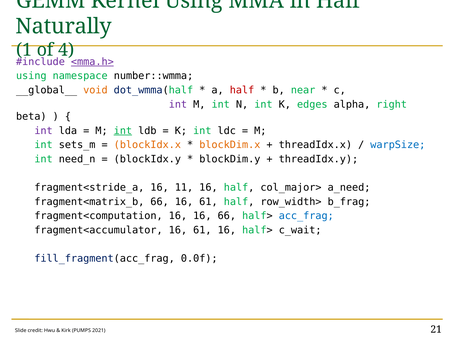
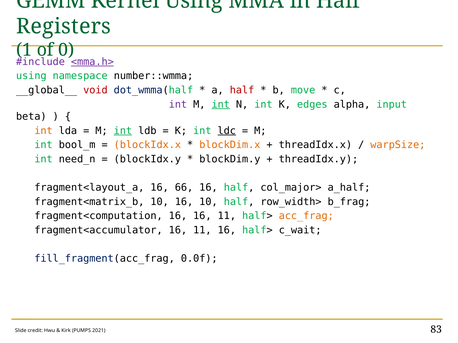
Naturally: Naturally -> Registers (64, 27)
4: 4 -> 0 (66, 50)
void colour: orange -> red (95, 90)
near: near -> move (303, 90)
int underline: none -> present (221, 104)
right: right -> input (392, 104)
int colour: purple -> orange (44, 131)
ldc underline: none -> present (227, 131)
sets_m: sets_m -> bool_m (77, 145)
warpSize colour: blue -> orange (398, 145)
fragment<stride_a: fragment<stride_a -> fragment<layout_a (89, 188)
11: 11 -> 66 (184, 188)
a_need: a_need -> a_half (349, 188)
fragment<matrix_b 66: 66 -> 10 (160, 202)
61: 61 -> 10 (208, 202)
16 16 66: 66 -> 11 (227, 216)
acc_frag colour: blue -> orange (306, 216)
fragment<accumulator 16 61: 61 -> 11 (202, 230)
21: 21 -> 83 (436, 330)
